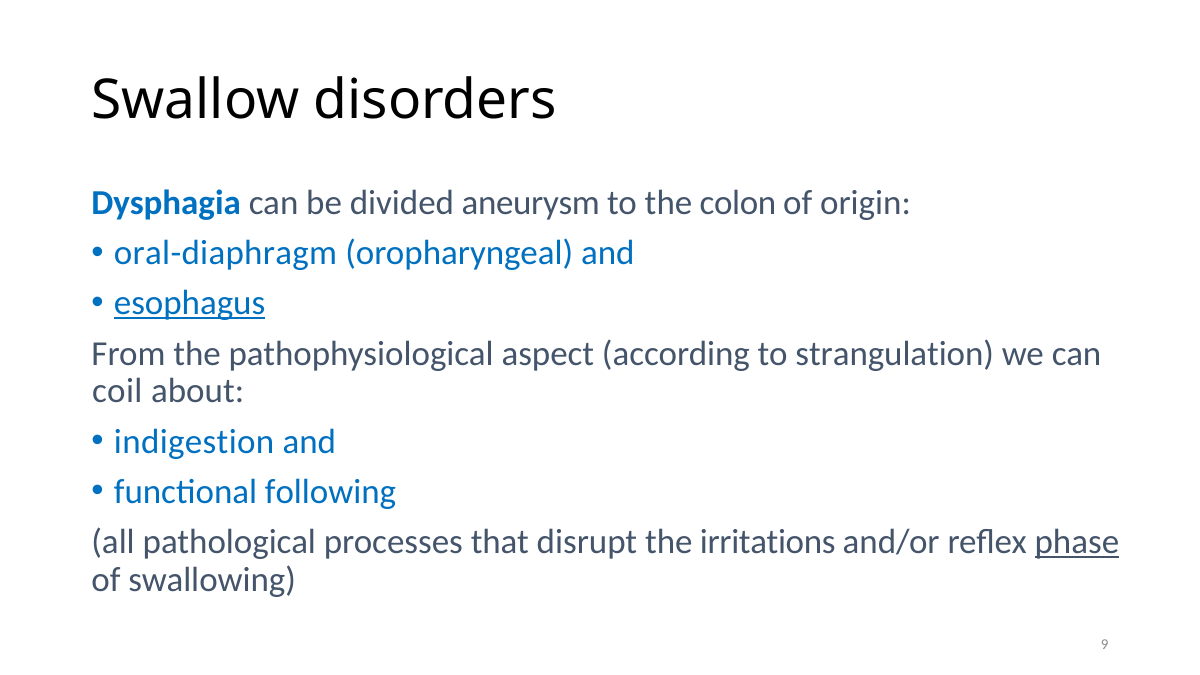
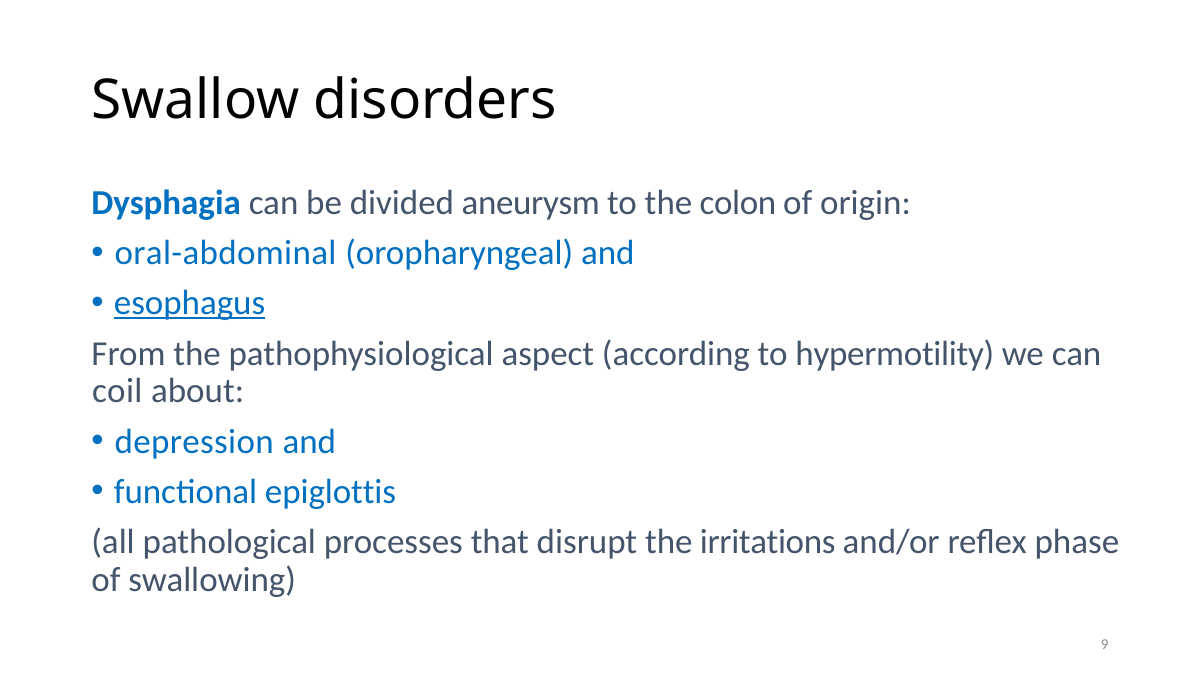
oral-diaphragm: oral-diaphragm -> oral-abdominal (226, 253)
strangulation: strangulation -> hypermotility (895, 354)
indigestion: indigestion -> depression (194, 442)
following: following -> epiglottis (331, 492)
phase underline: present -> none (1077, 542)
